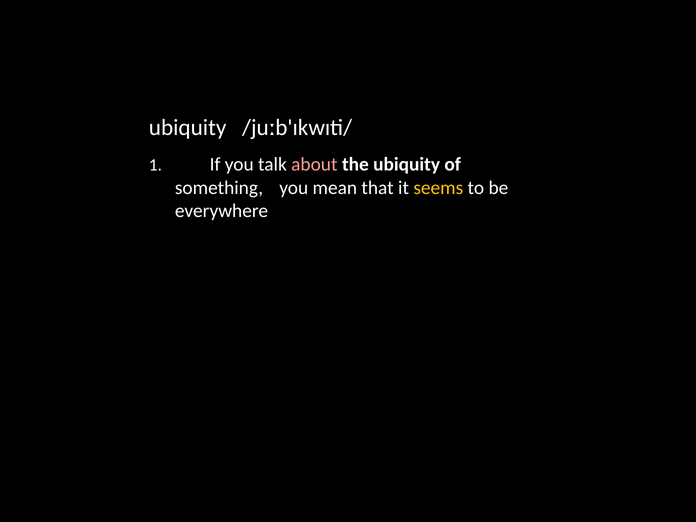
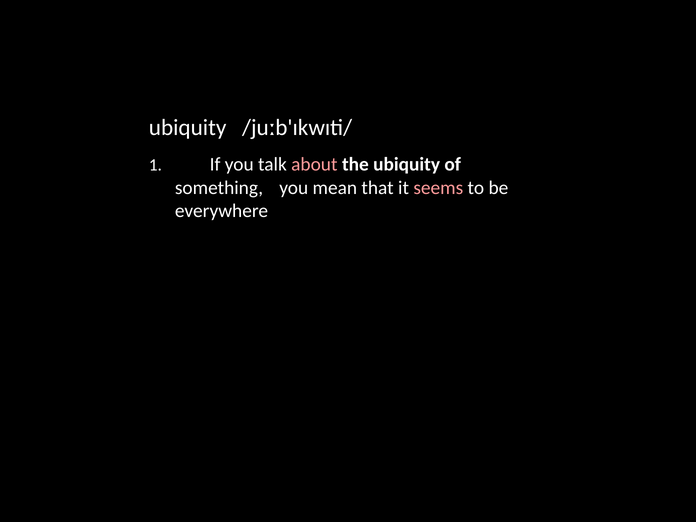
seems colour: yellow -> pink (438, 188)
